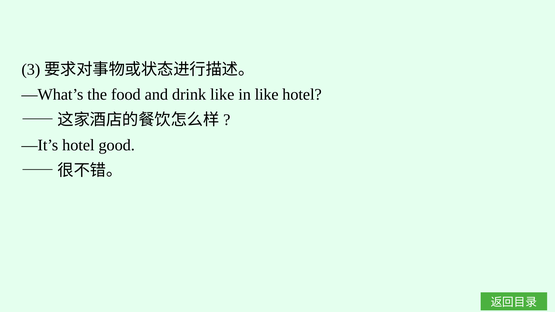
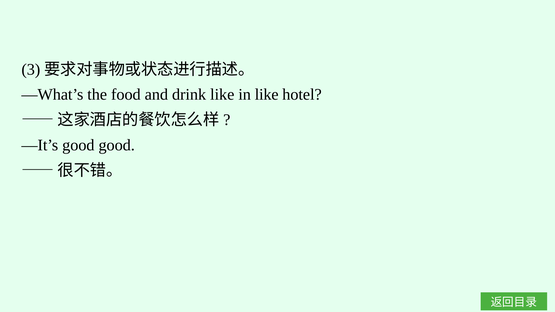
—It’s hotel: hotel -> good (78, 145)
